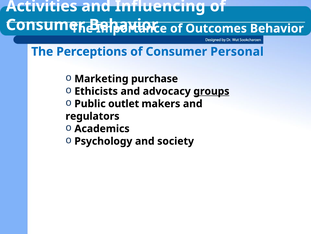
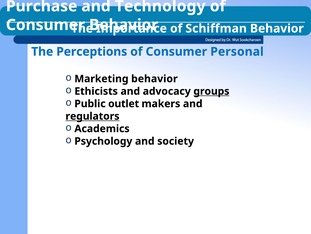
Activities: Activities -> Purchase (42, 6)
Influencing: Influencing -> Technology (160, 6)
Outcomes: Outcomes -> Schiffman (216, 28)
Marketing purchase: purchase -> behavior (154, 79)
regulators underline: none -> present (92, 116)
